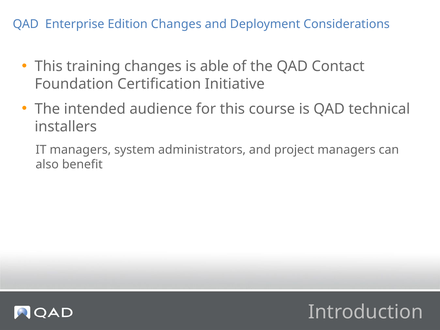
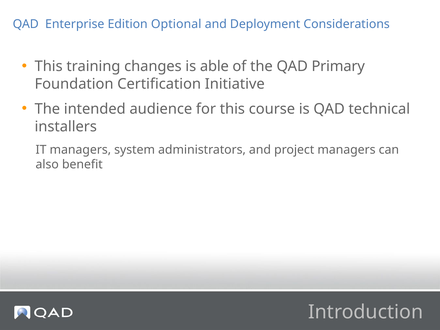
Edition Changes: Changes -> Optional (176, 24)
Contact: Contact -> Primary (338, 66)
